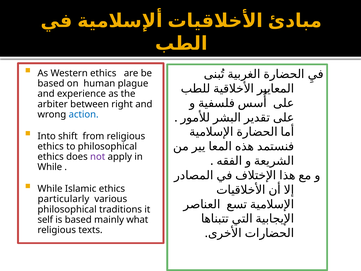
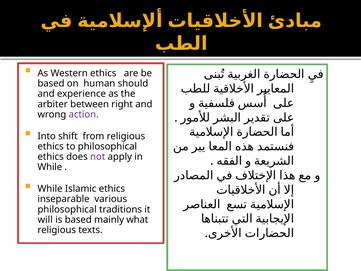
plague: plague -> should (133, 83)
action colour: blue -> purple (84, 114)
particularly: particularly -> inseparable (64, 199)
self: self -> will (45, 219)
